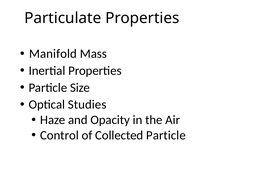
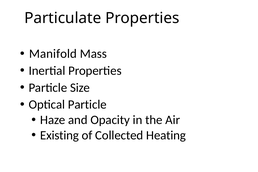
Optical Studies: Studies -> Particle (87, 105)
Control: Control -> Existing (60, 135)
Collected Particle: Particle -> Heating (166, 135)
